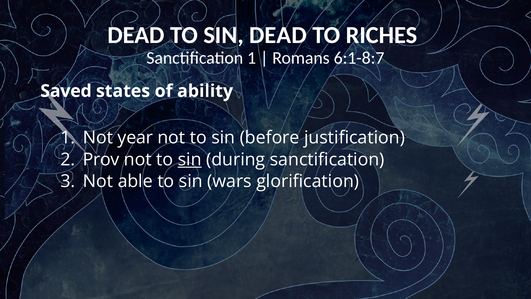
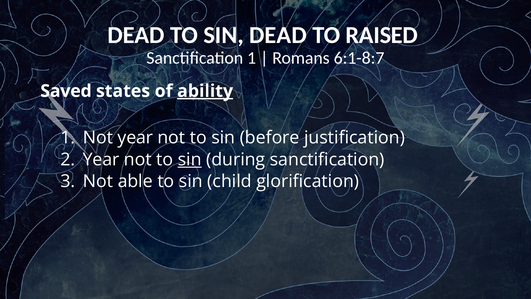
RICHES: RICHES -> RAISED (382, 35)
ability underline: none -> present (205, 91)
Prov: Prov -> Year (101, 159)
wars: wars -> child (230, 181)
